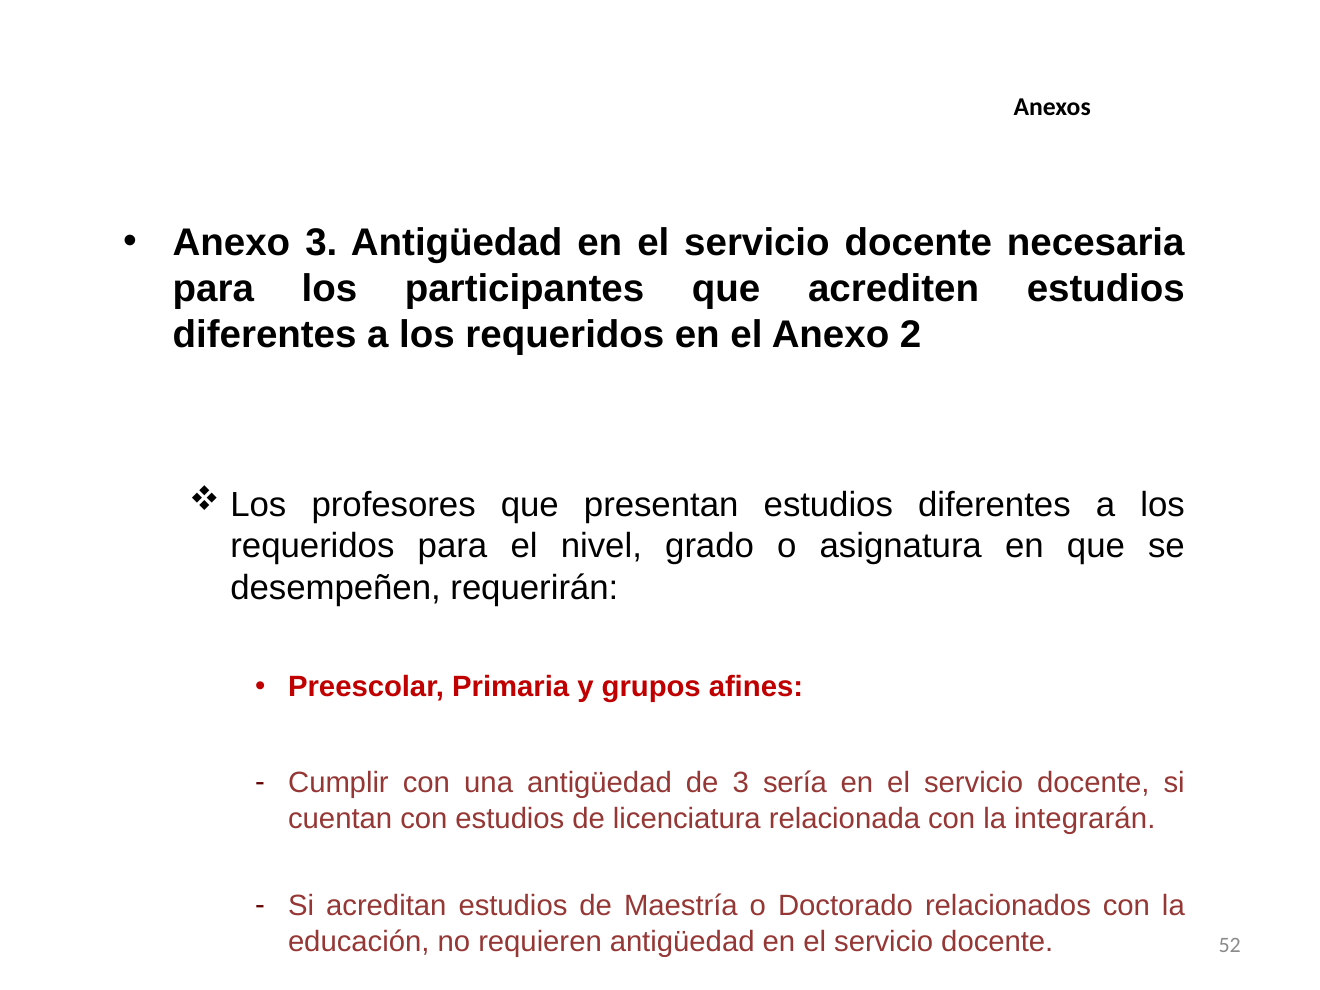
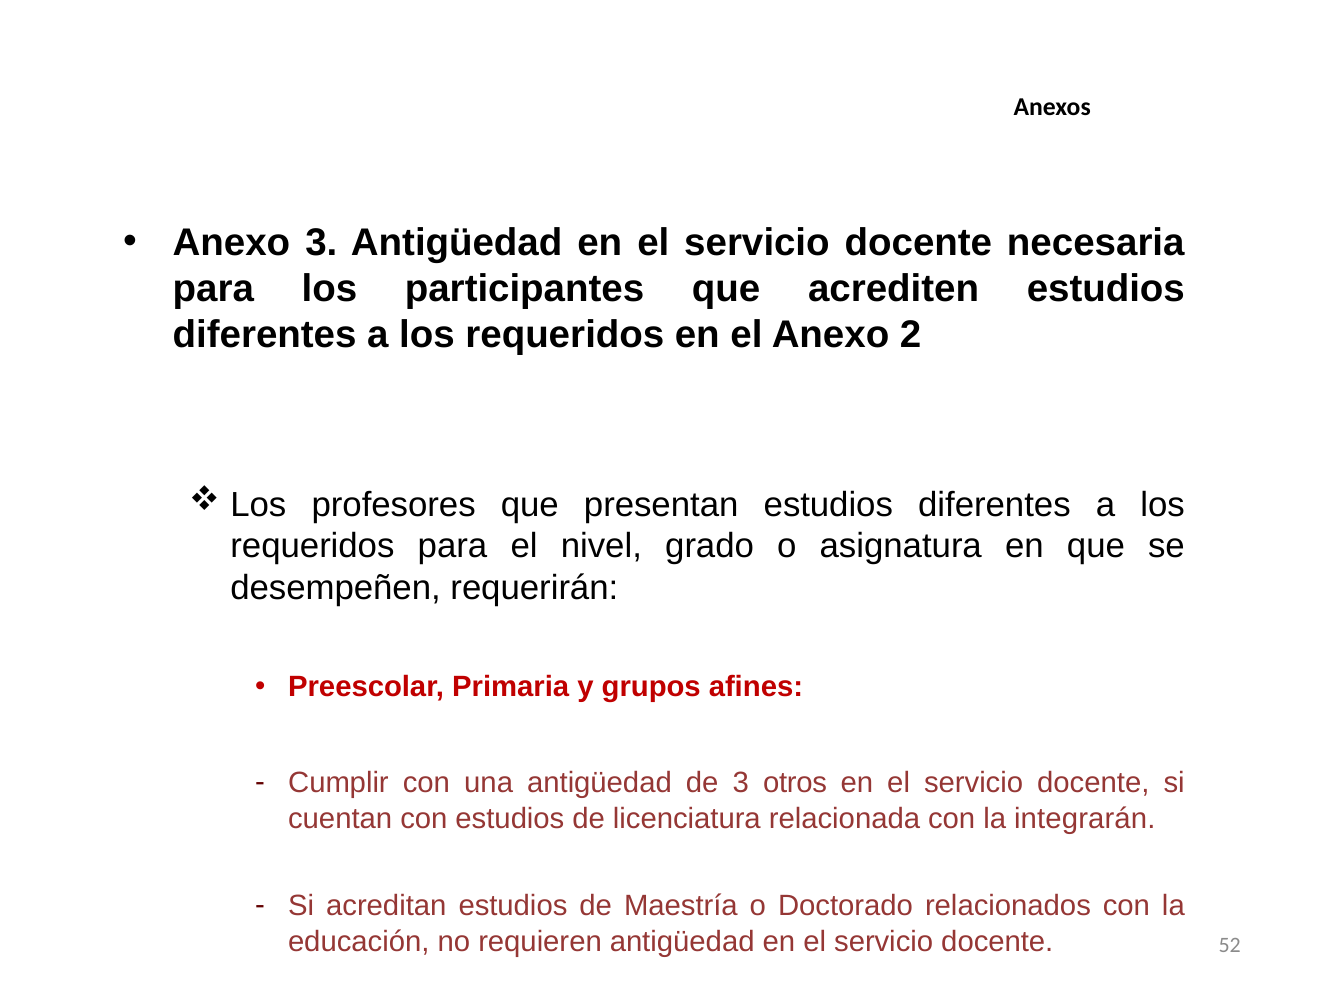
sería: sería -> otros (795, 783)
